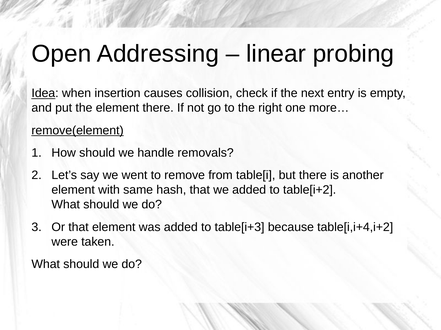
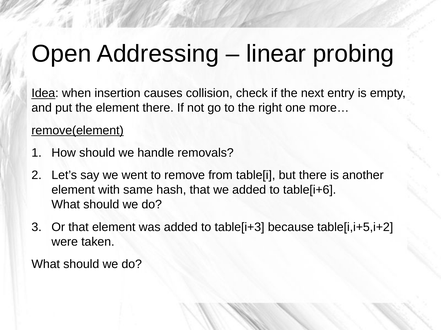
table[i+2: table[i+2 -> table[i+6 (310, 190)
table[i,i+4,i+2: table[i,i+4,i+2 -> table[i,i+5,i+2 (355, 228)
